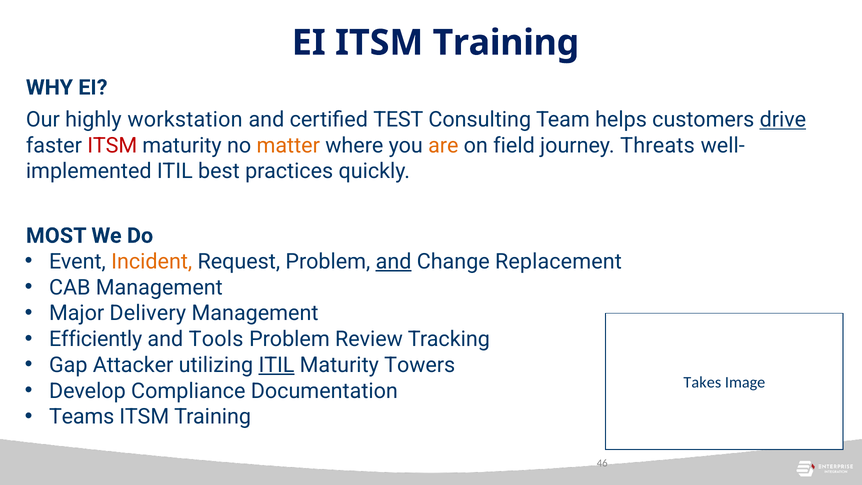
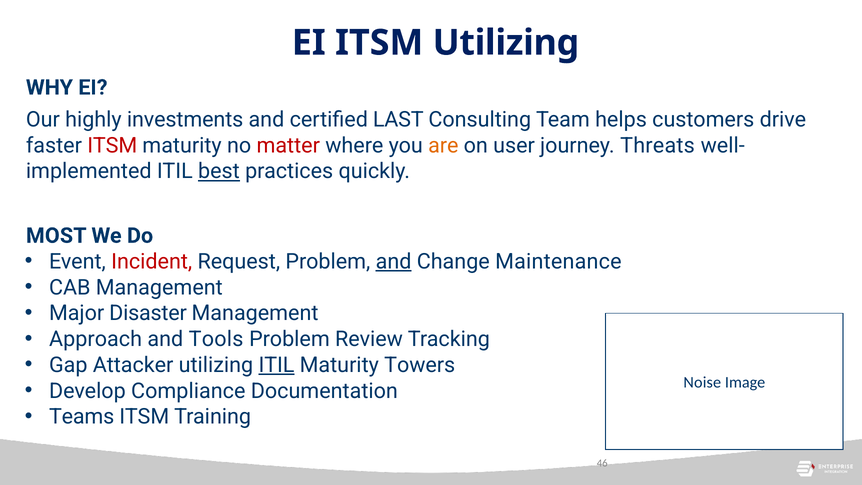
EI ITSM Training: Training -> Utilizing (506, 43)
workstation: workstation -> investments (185, 120)
TEST: TEST -> LAST (398, 120)
drive underline: present -> none (783, 120)
matter colour: orange -> red (288, 145)
field: field -> user (514, 145)
best underline: none -> present (219, 171)
Incident colour: orange -> red (152, 261)
Replacement: Replacement -> Maintenance (558, 261)
Delivery: Delivery -> Disaster (148, 313)
Efficiently: Efficiently -> Approach (96, 339)
Takes: Takes -> Noise (702, 382)
